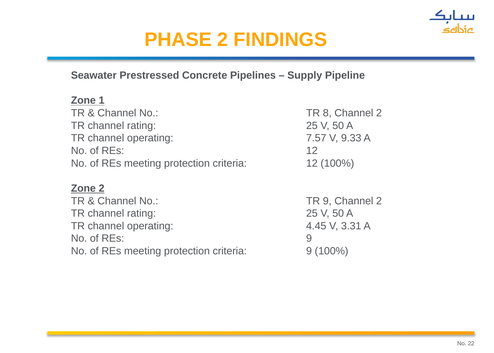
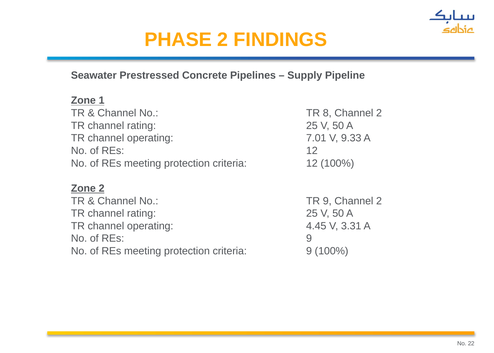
7.57: 7.57 -> 7.01 (316, 138)
